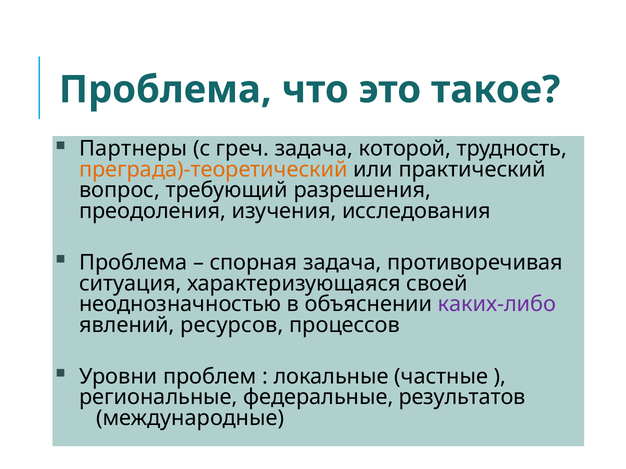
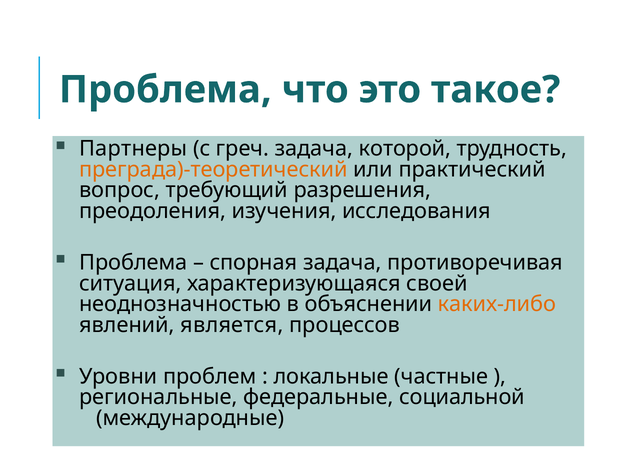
каких-либо colour: purple -> orange (497, 305)
ресурсов: ресурсов -> является (232, 325)
результатов: результатов -> социальной (462, 398)
